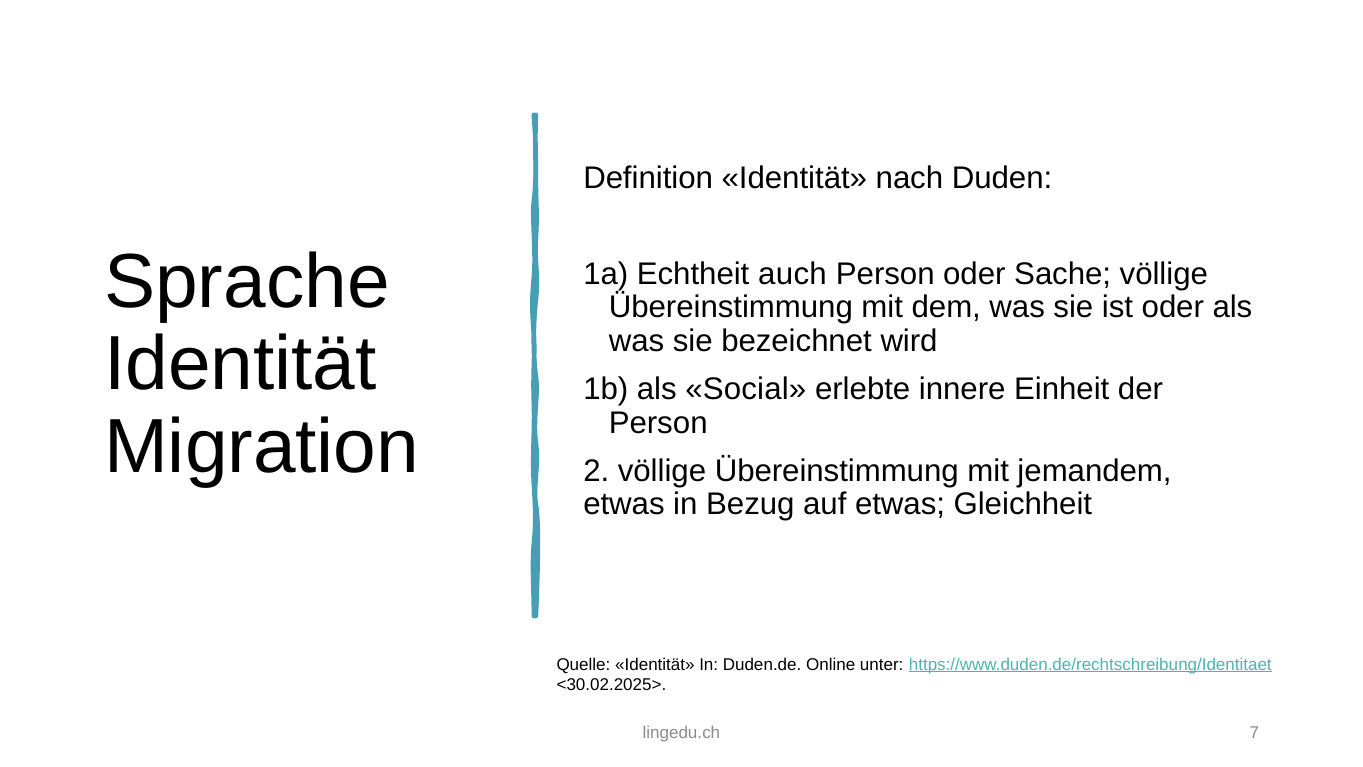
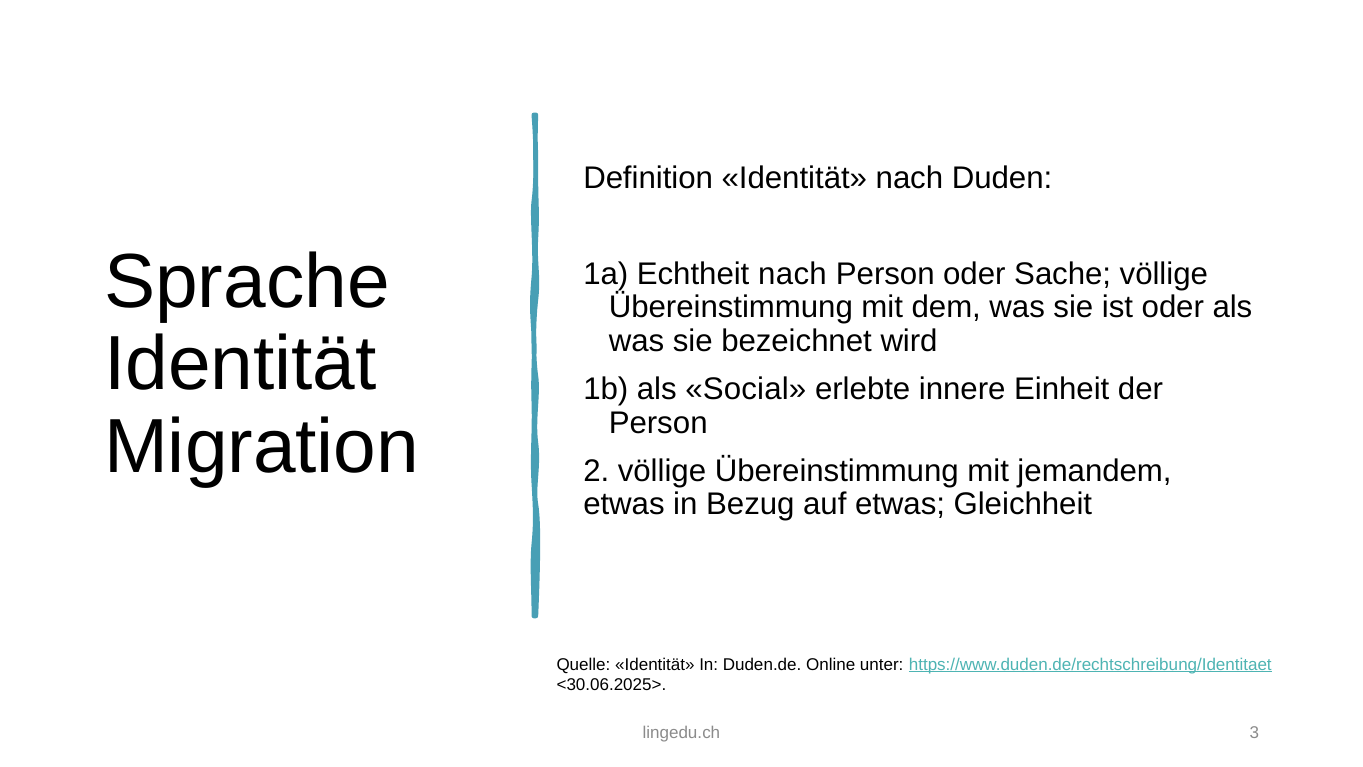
Echtheit auch: auch -> nach (793, 274)
<30.02.2025>: <30.02.2025> -> <30.06.2025> (611, 685)
7: 7 -> 3 (1254, 732)
